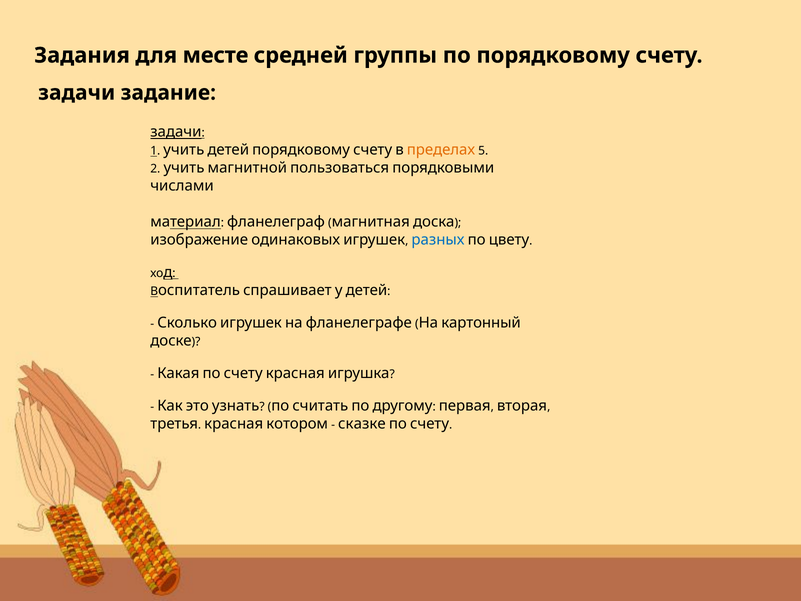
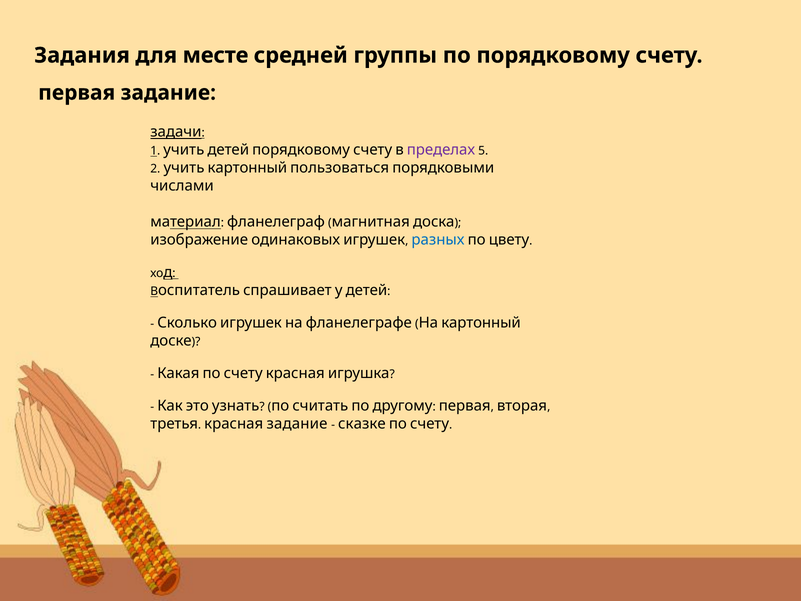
задачи: задачи -> первая (77, 93)
пределах colour: orange -> purple (441, 150)
учить магнитной: магнитной -> картонный (247, 168)
красная котором: котором -> задание (297, 424)
